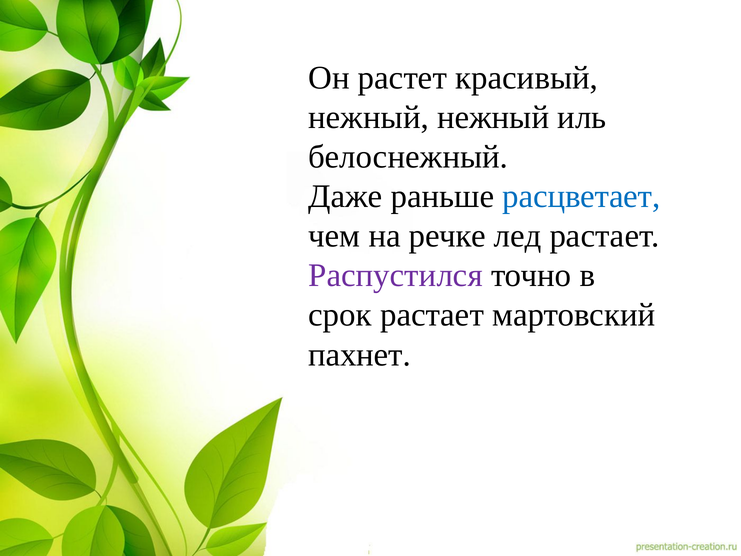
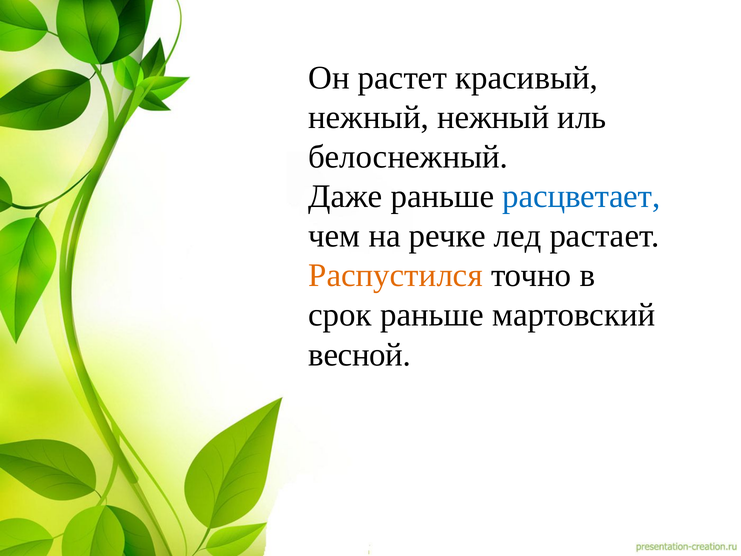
Распустился colour: purple -> orange (395, 275)
срок растает: растает -> раньше (432, 315)
пахнет: пахнет -> весной (360, 354)
